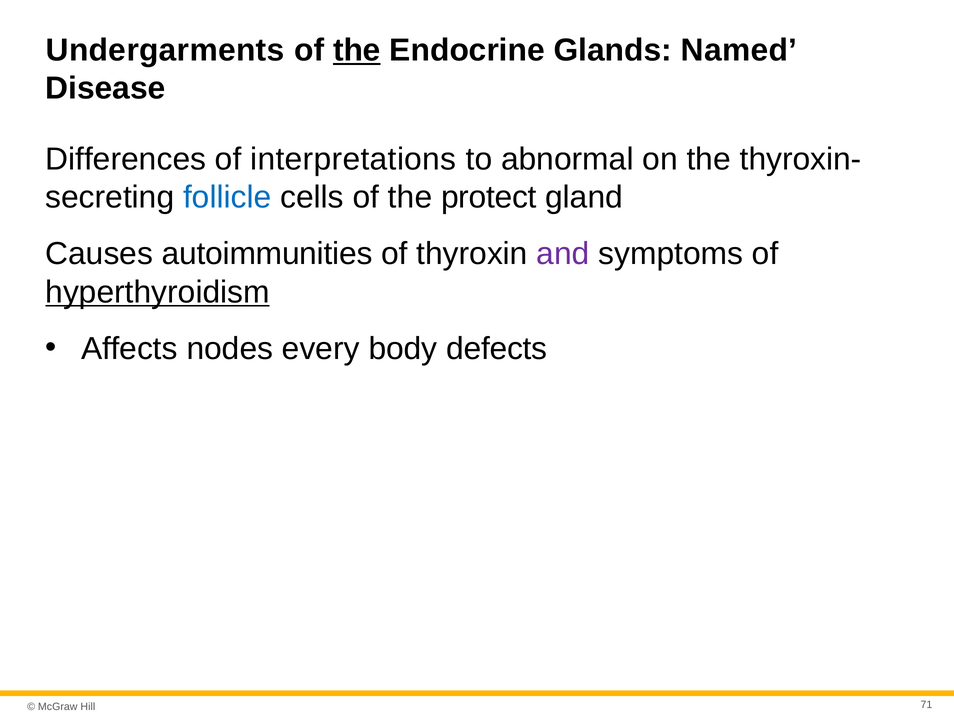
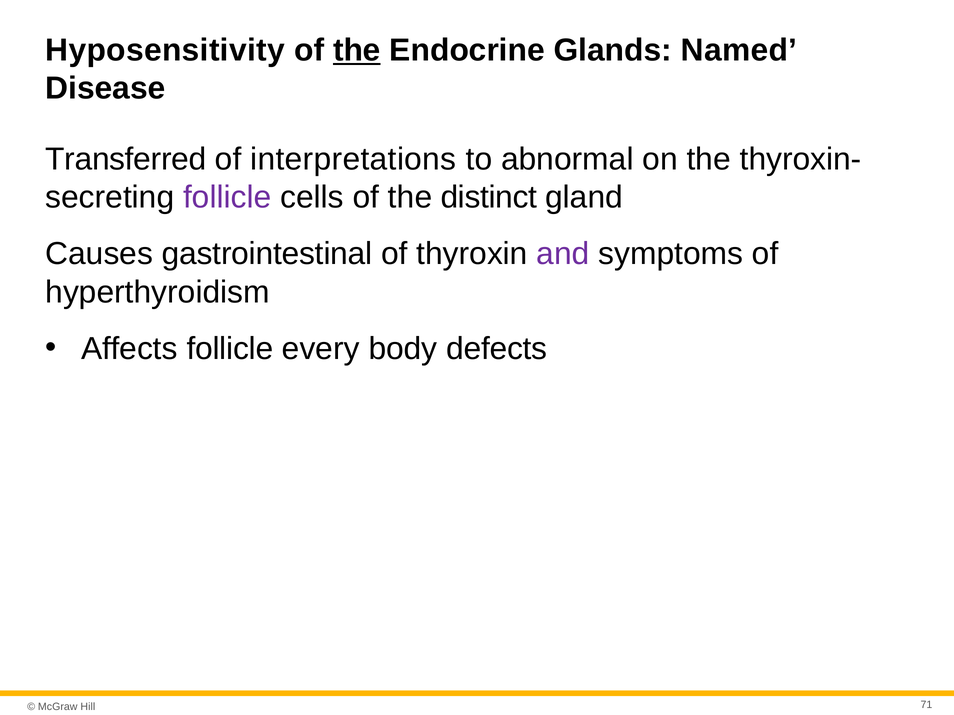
Undergarments: Undergarments -> Hyposensitivity (165, 50)
Differences: Differences -> Transferred (126, 159)
follicle colour: blue -> purple (227, 197)
protect: protect -> distinct (489, 197)
autoimmunities: autoimmunities -> gastrointestinal (267, 254)
hyperthyroidism underline: present -> none (158, 292)
Affects nodes: nodes -> follicle (230, 349)
